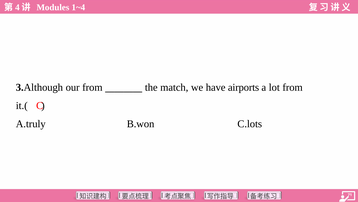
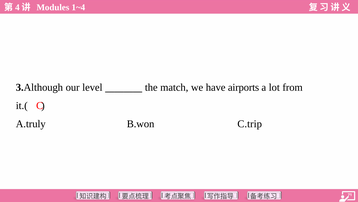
our from: from -> level (92, 87)
C.lots: C.lots -> C.trip (250, 124)
